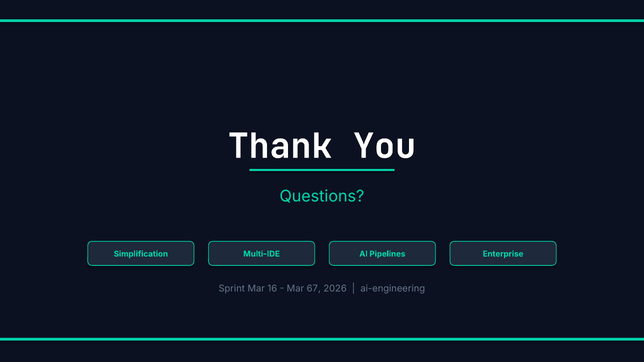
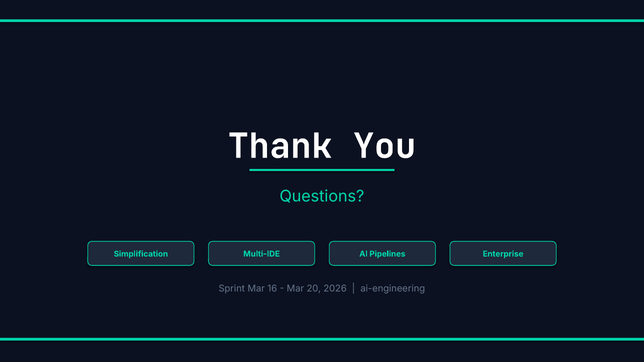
67: 67 -> 20 (314, 289)
